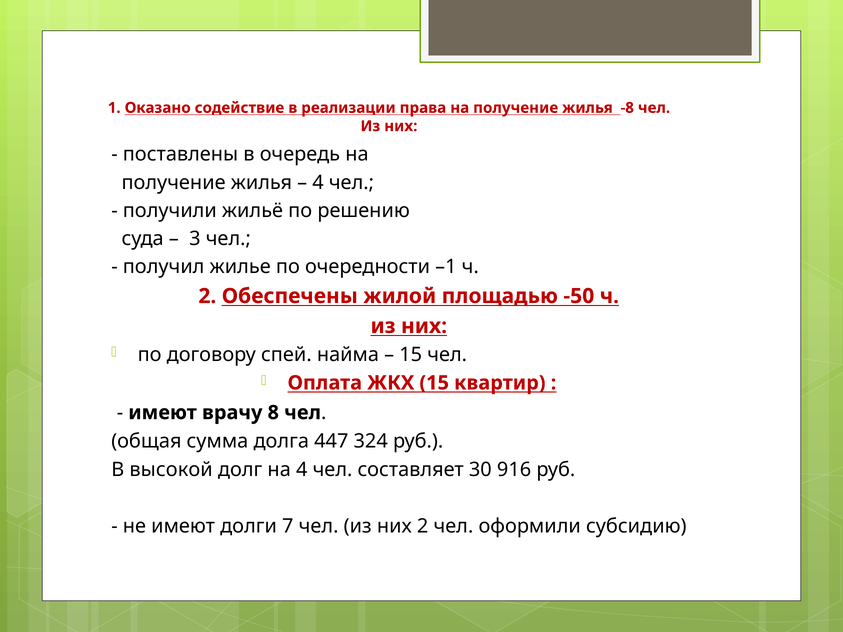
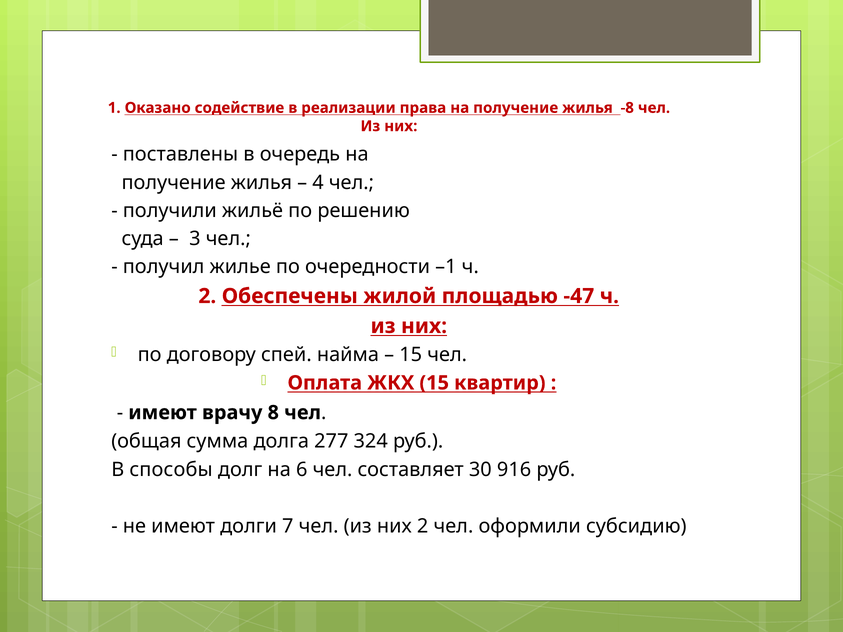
-50: -50 -> -47 (579, 296)
447: 447 -> 277 (331, 441)
высокой: высокой -> способы (171, 470)
на 4: 4 -> 6 (302, 470)
